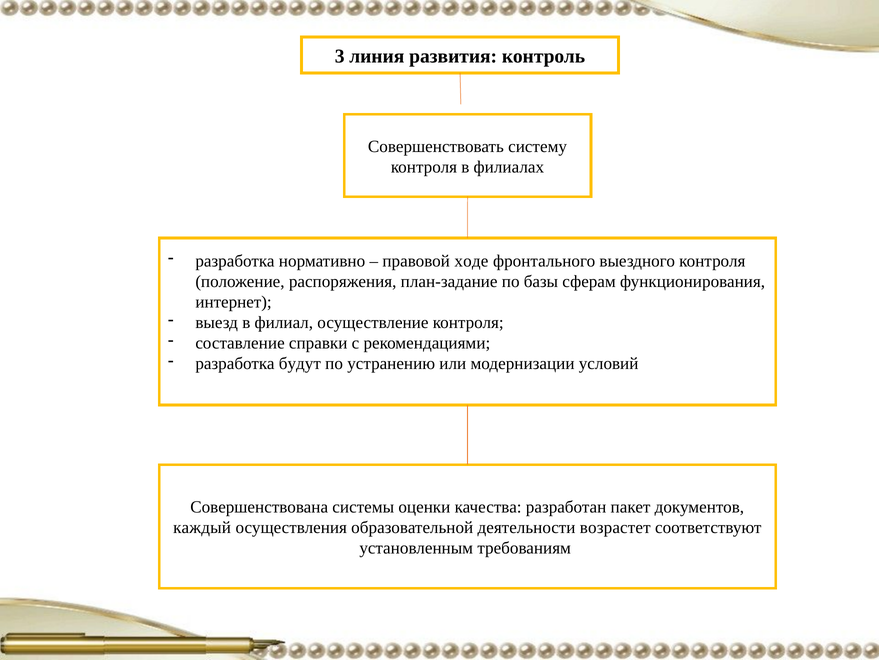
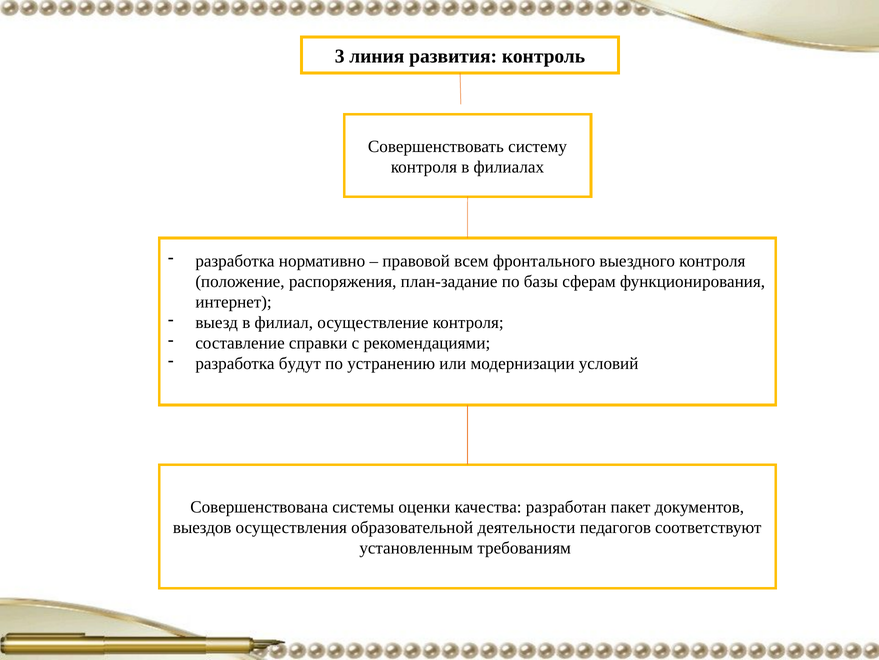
ходе: ходе -> всем (471, 261)
каждый: каждый -> выездов (202, 527)
возрастет: возрастет -> педагогов (615, 527)
